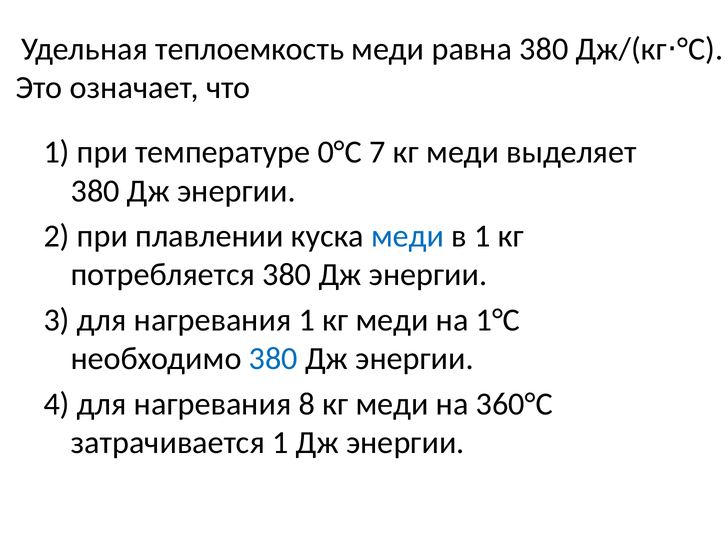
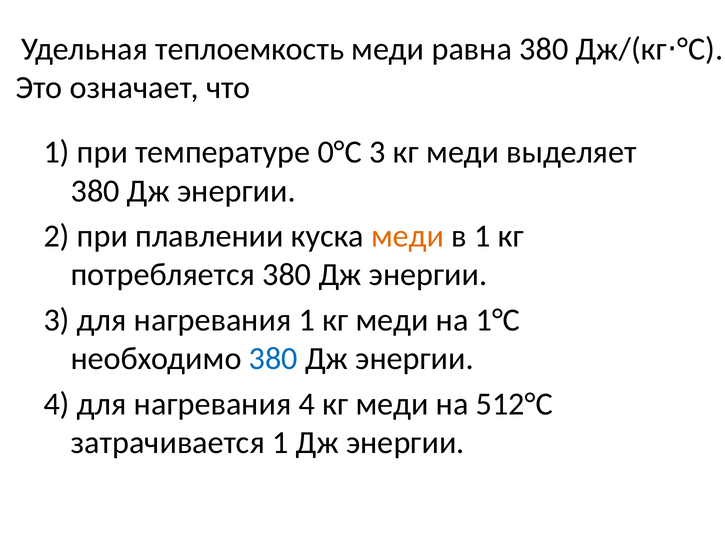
0°С 7: 7 -> 3 (377, 152)
меди colour: blue -> orange (408, 236)
нагревания 8: 8 -> 4 (307, 404)
360°С: 360°С -> 512°С (514, 404)
